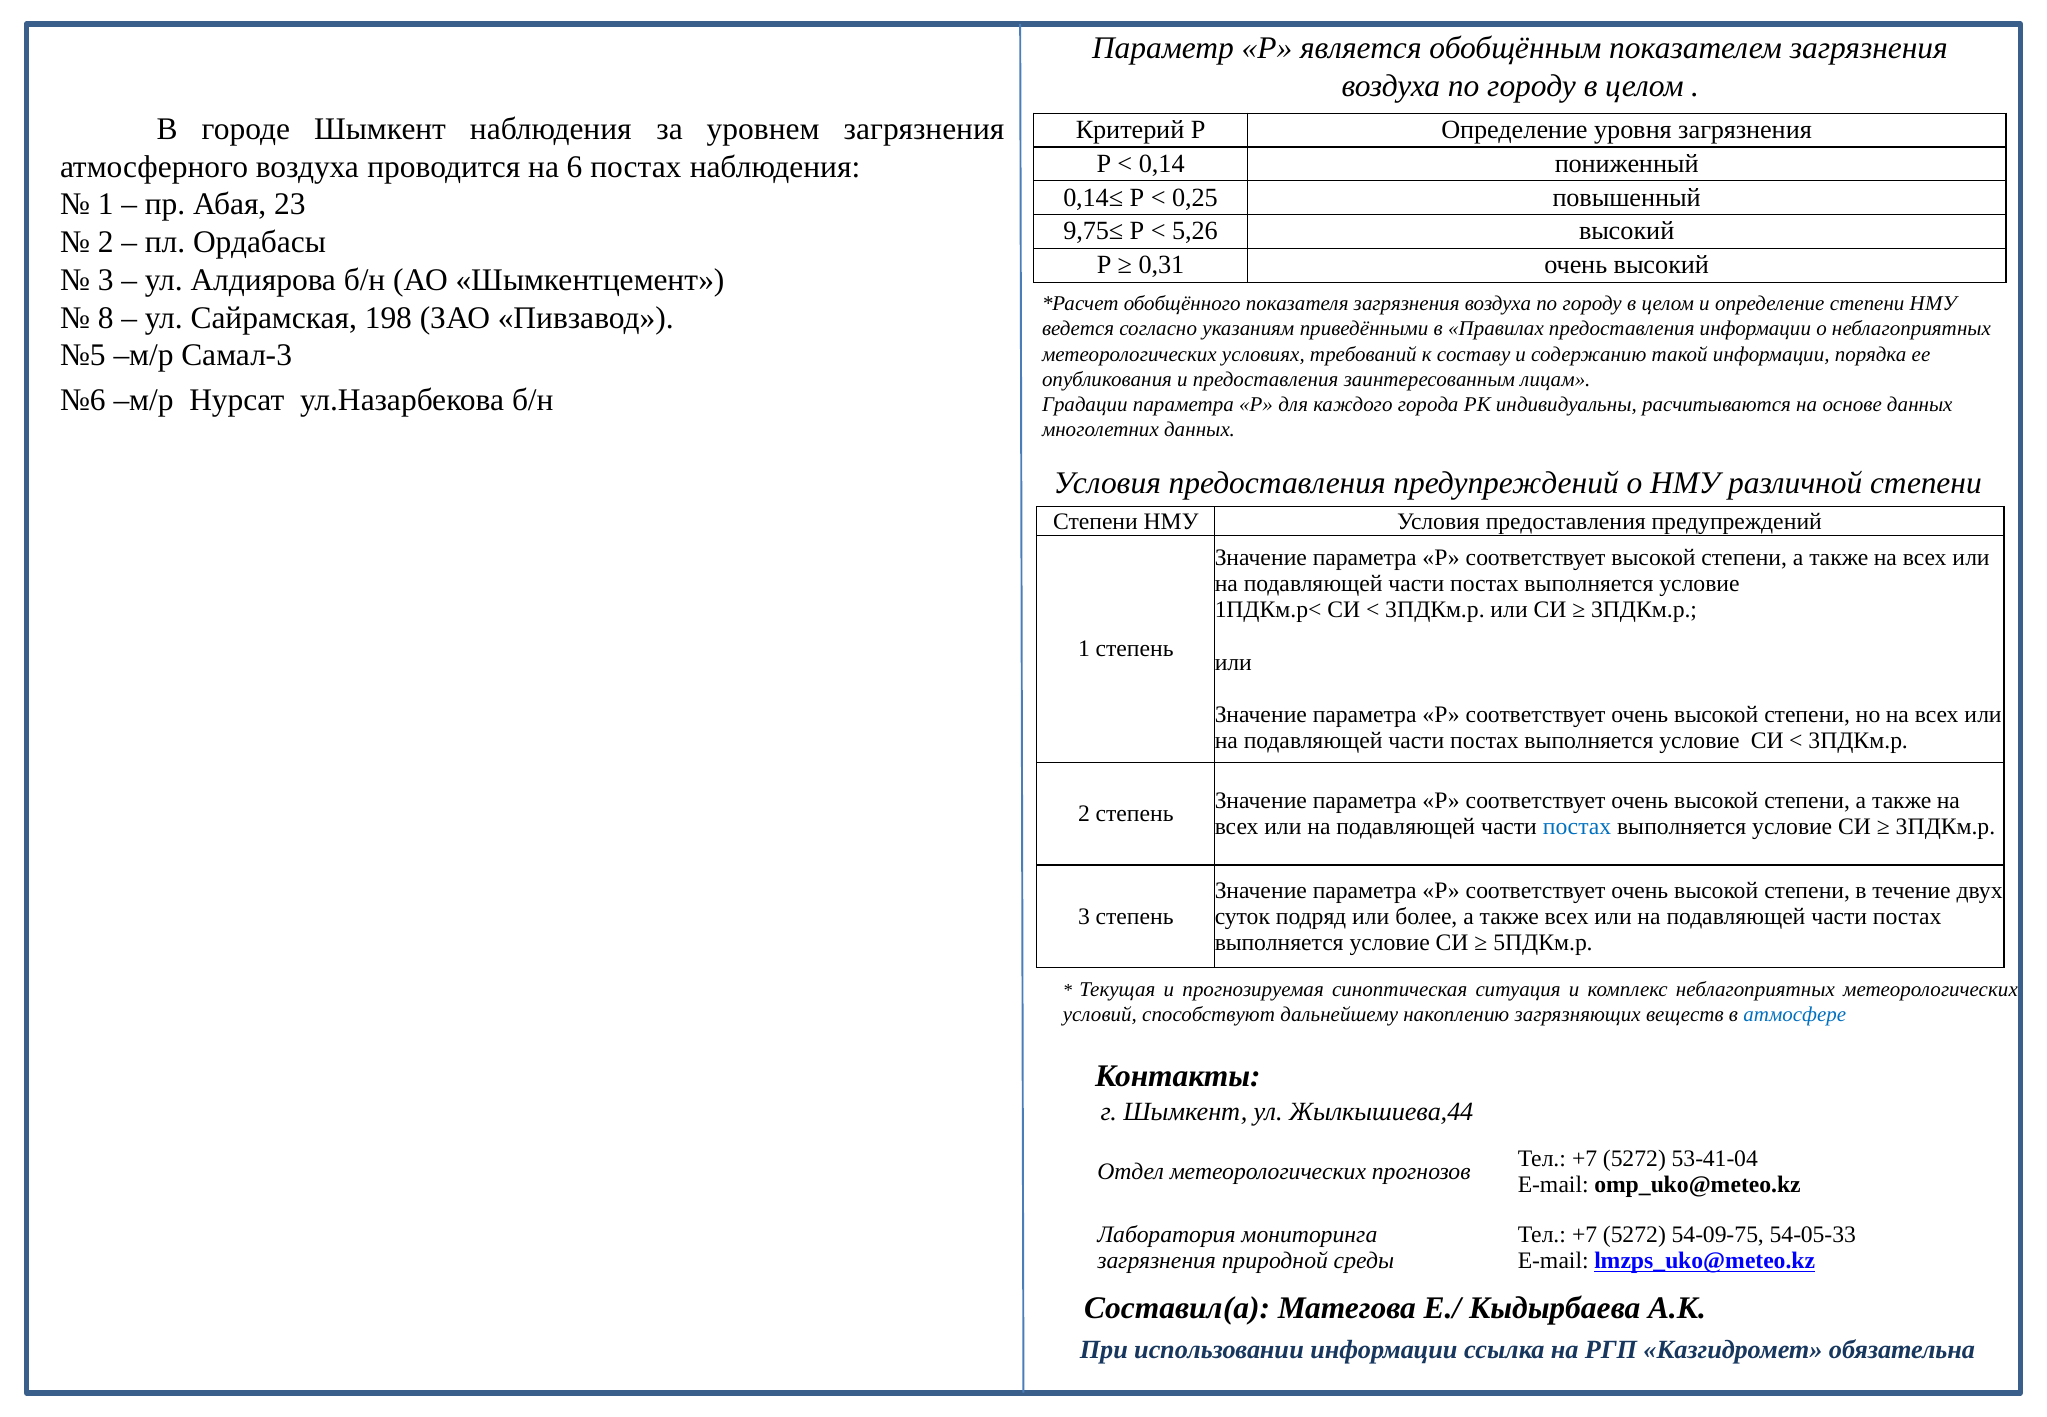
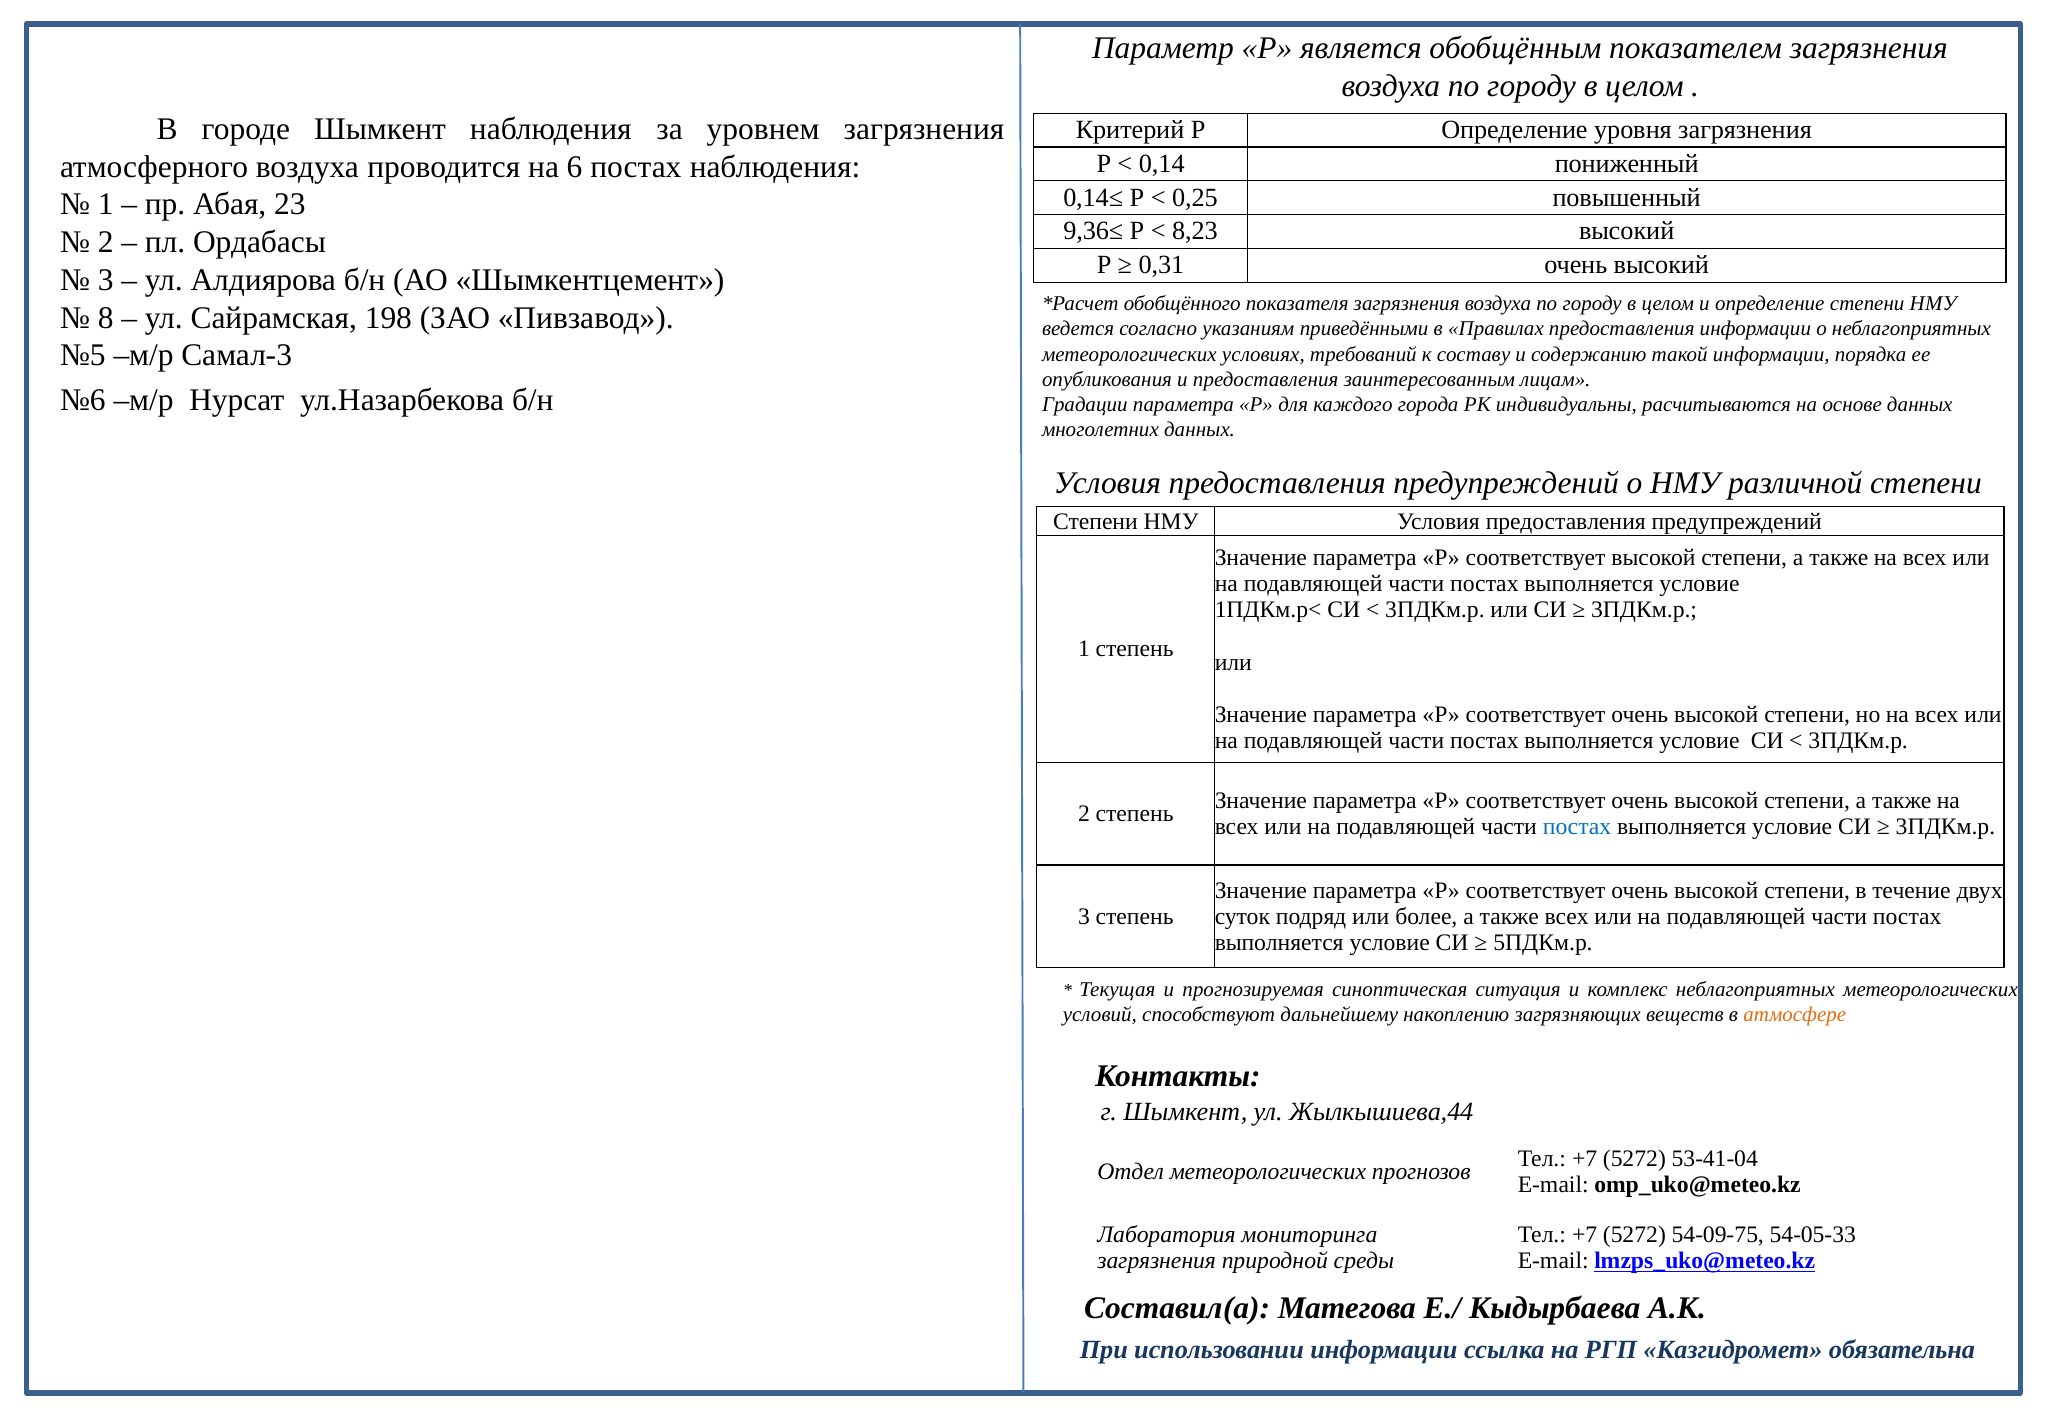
9,75≤: 9,75≤ -> 9,36≤ (1093, 231)
5,26: 5,26 -> 8,23 (1195, 231)
атмосфере colour: blue -> orange (1795, 1015)
